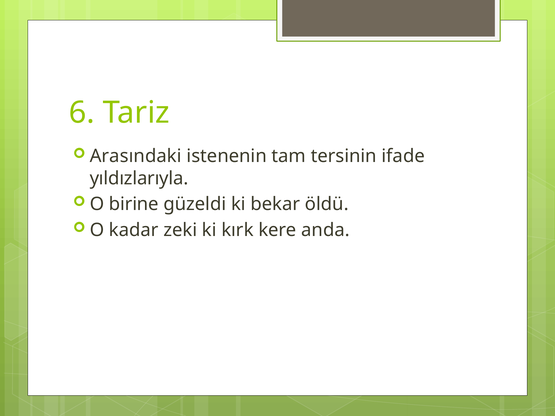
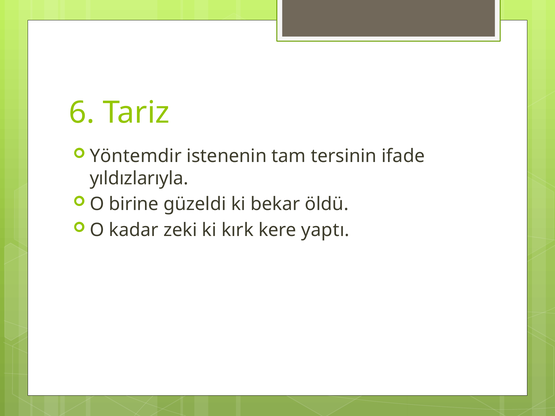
Arasındaki: Arasındaki -> Yöntemdir (136, 156)
anda: anda -> yaptı (325, 230)
